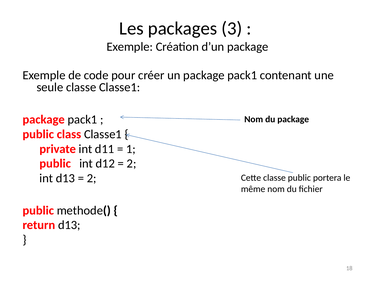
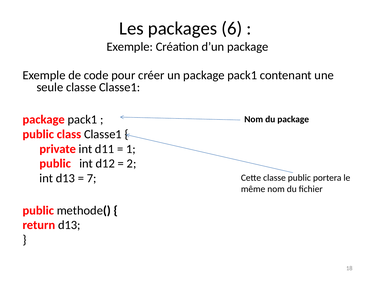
3: 3 -> 6 (232, 29)
2: 2 -> 7 (92, 178)
